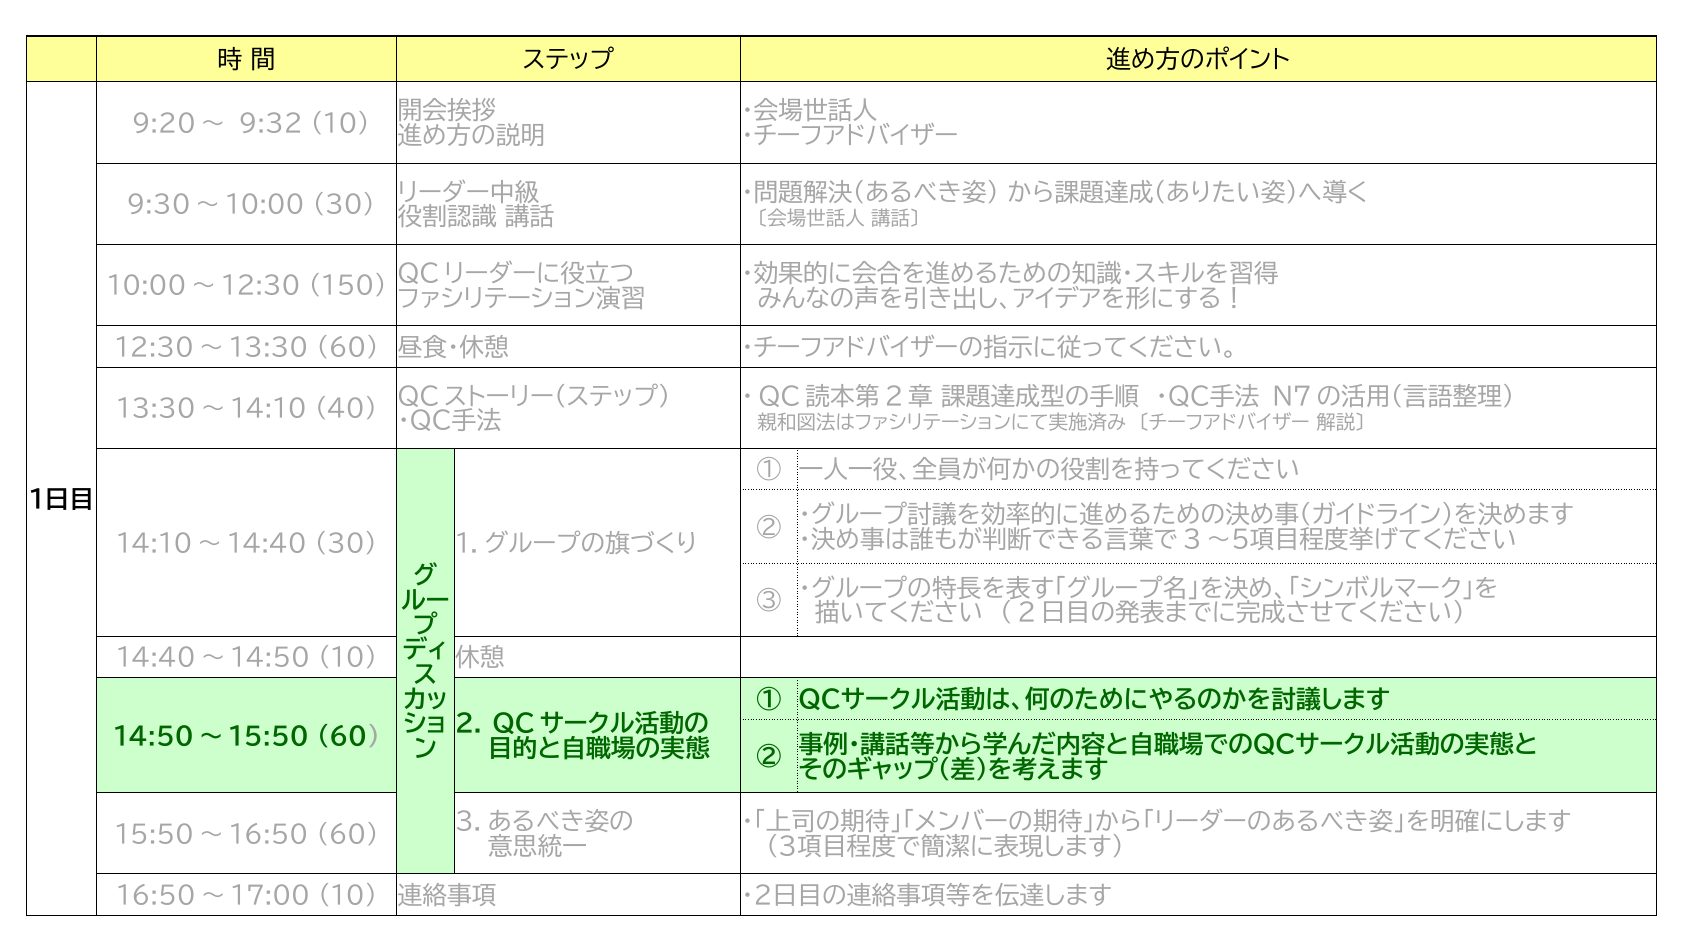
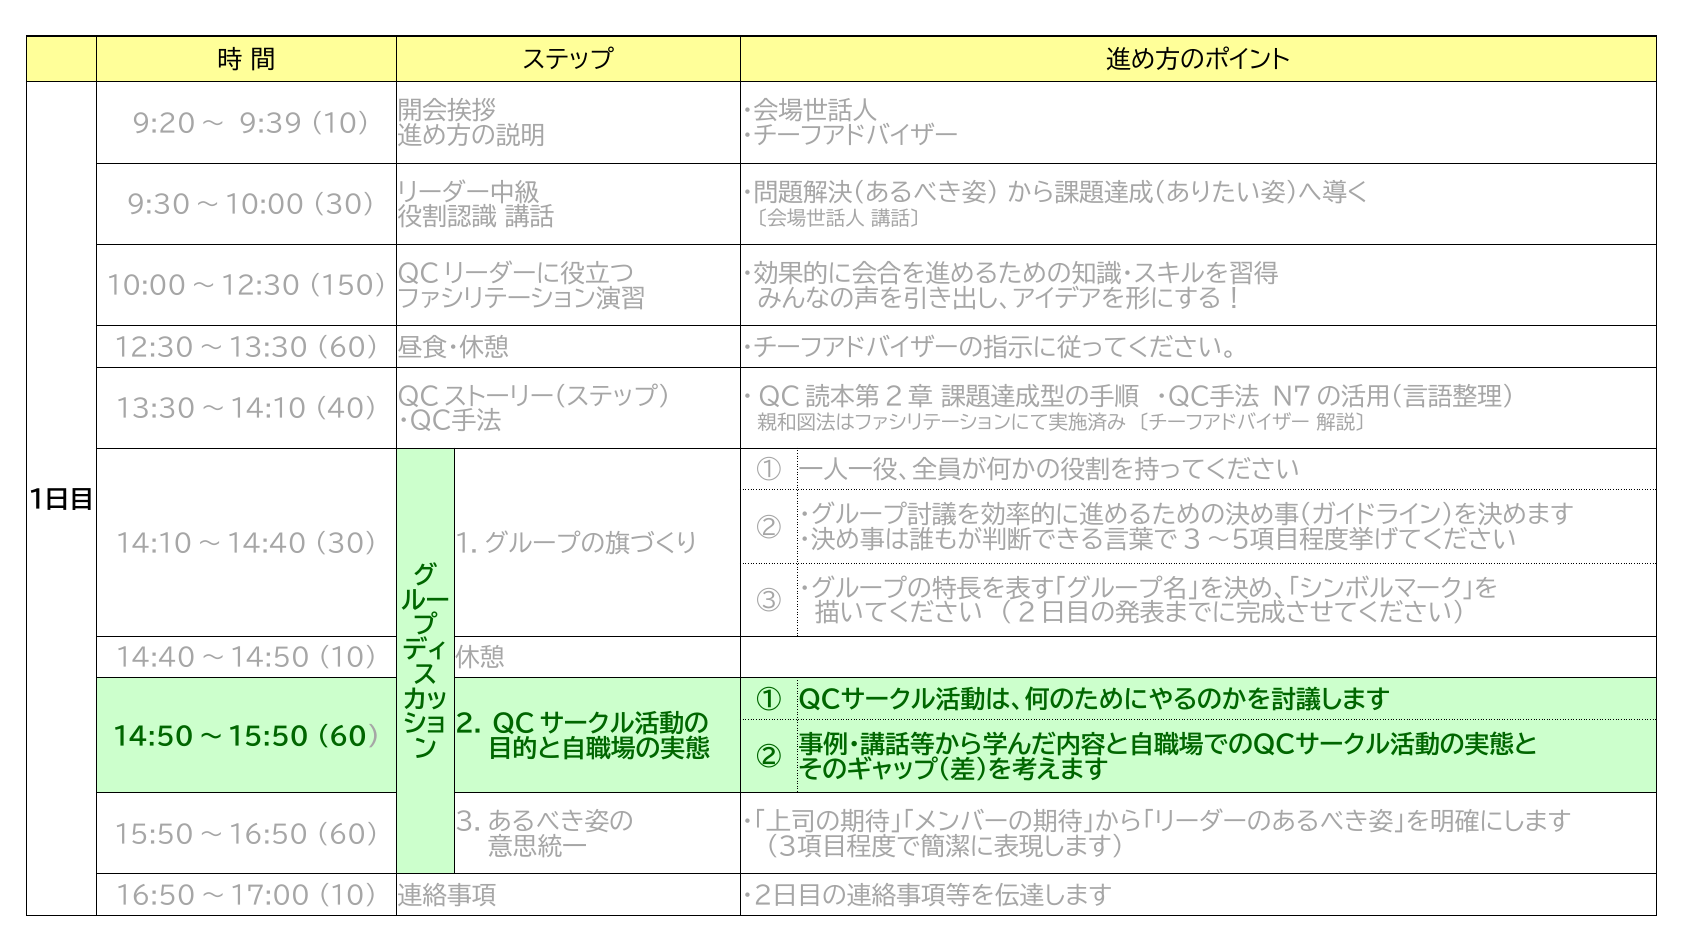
9:32: 9:32 -> 9:39 (271, 124)
